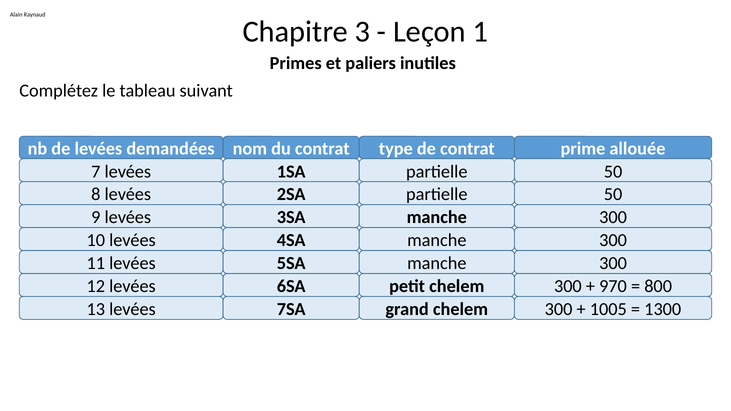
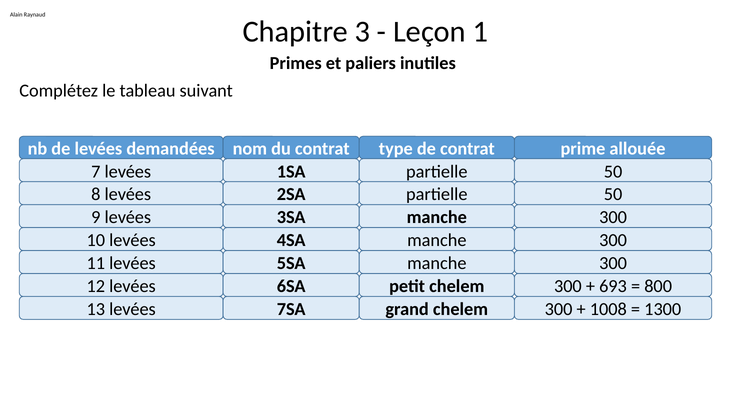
970: 970 -> 693 (613, 286)
1005: 1005 -> 1008 (608, 309)
